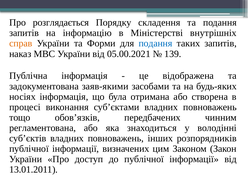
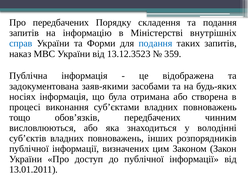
Про розглядається: розглядається -> передбачених (61, 23)
справ colour: orange -> blue (21, 43)
05.00.2021: 05.00.2021 -> 13.12.3523 (129, 54)
139: 139 -> 359 (173, 54)
регламентована: регламентована -> висловлюються (43, 128)
